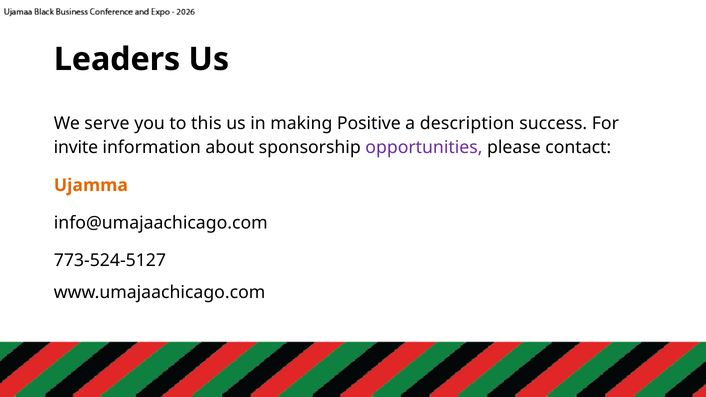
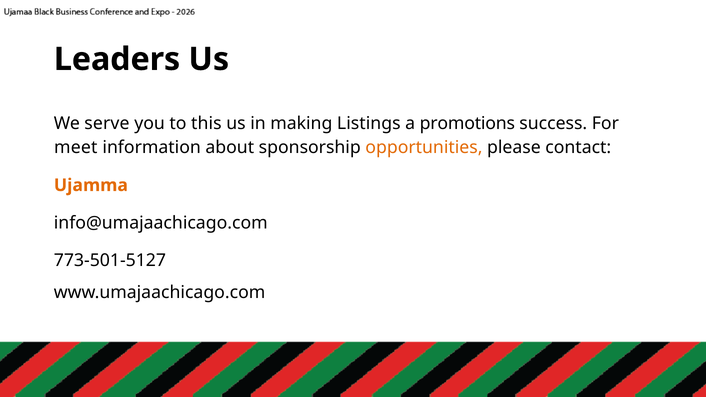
Positive: Positive -> Listings (369, 123)
description: description -> promotions (467, 123)
invite: invite -> meet (76, 148)
opportunities colour: purple -> orange (424, 148)
773-524-5127: 773-524-5127 -> 773-501-5127 (110, 260)
